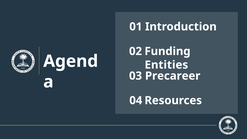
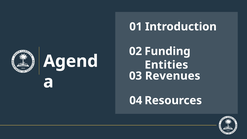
Precareer: Precareer -> Revenues (173, 76)
